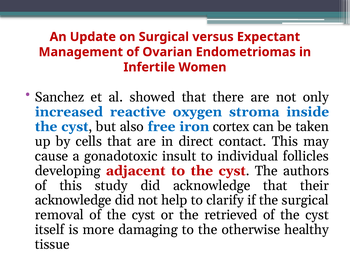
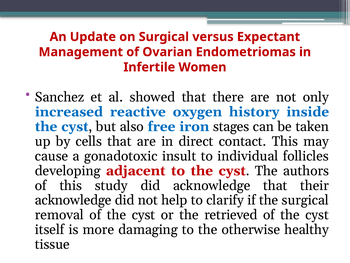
stroma: stroma -> history (254, 112)
cortex: cortex -> stages (231, 126)
